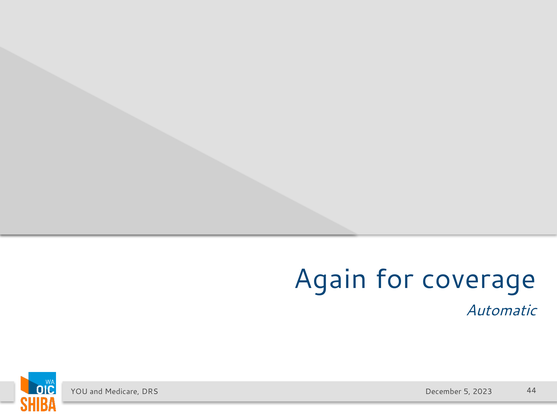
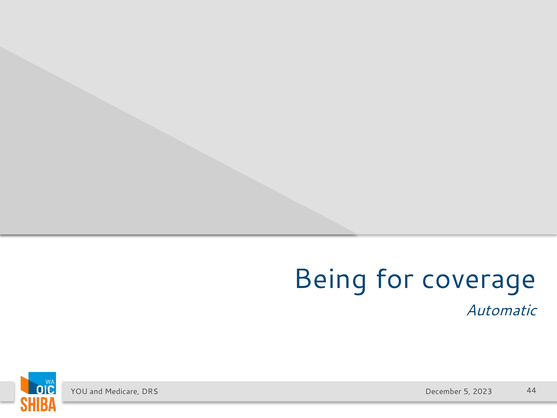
Again: Again -> Being (330, 279)
